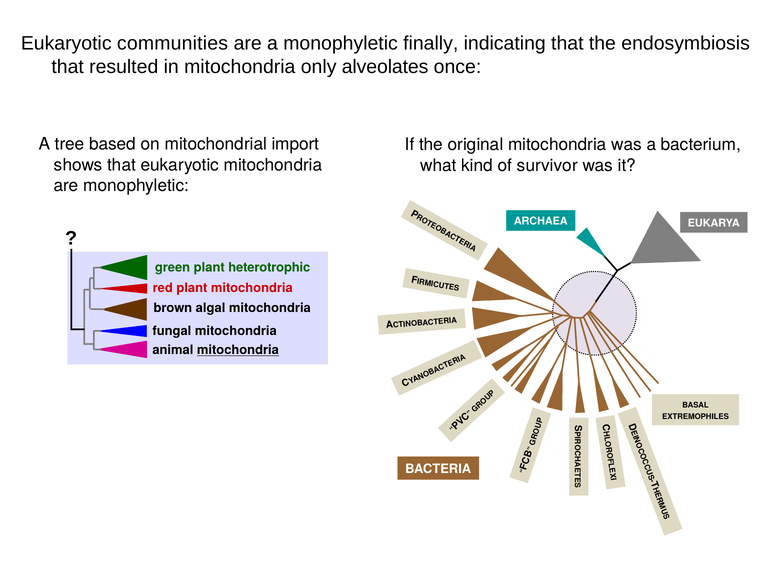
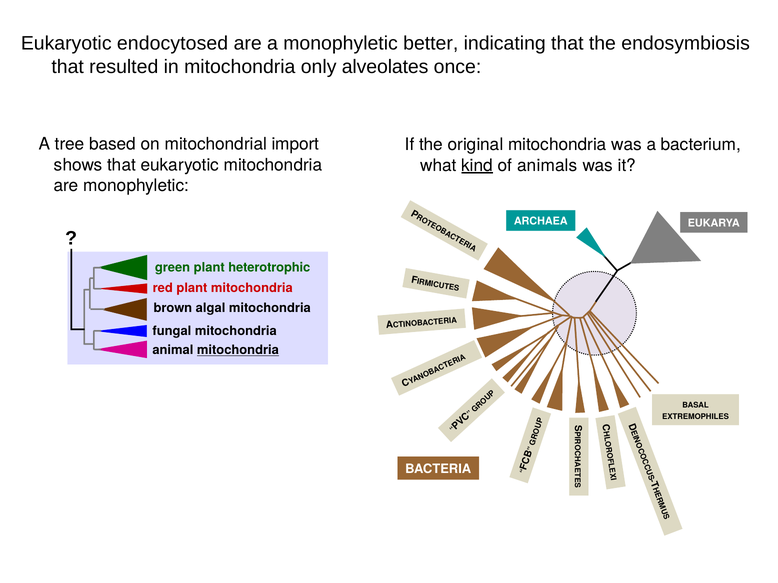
communities: communities -> endocytosed (173, 43)
finally: finally -> better (431, 43)
kind underline: none -> present (477, 165)
survivor: survivor -> animals (547, 165)
